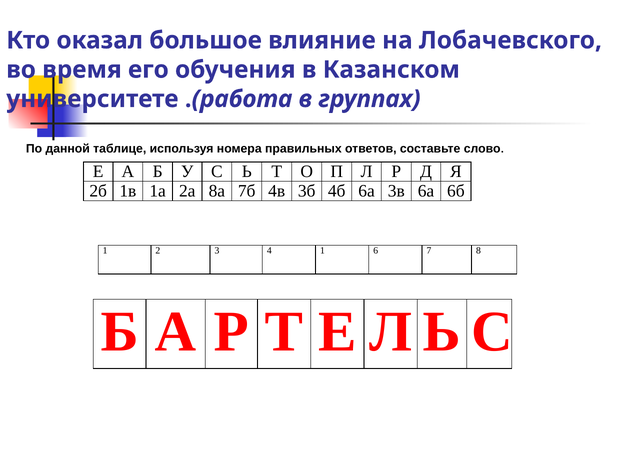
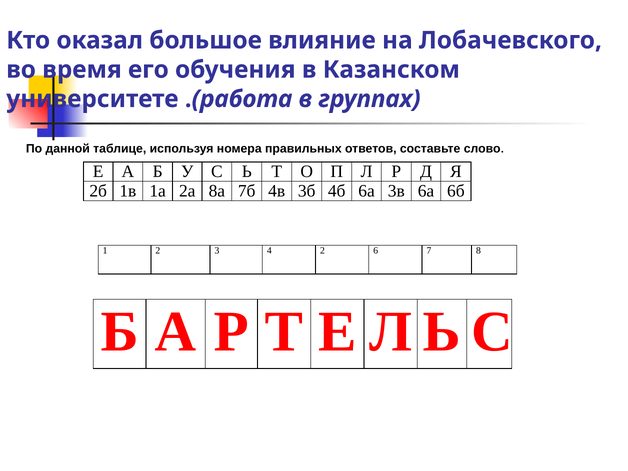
4 1: 1 -> 2 (322, 251)
